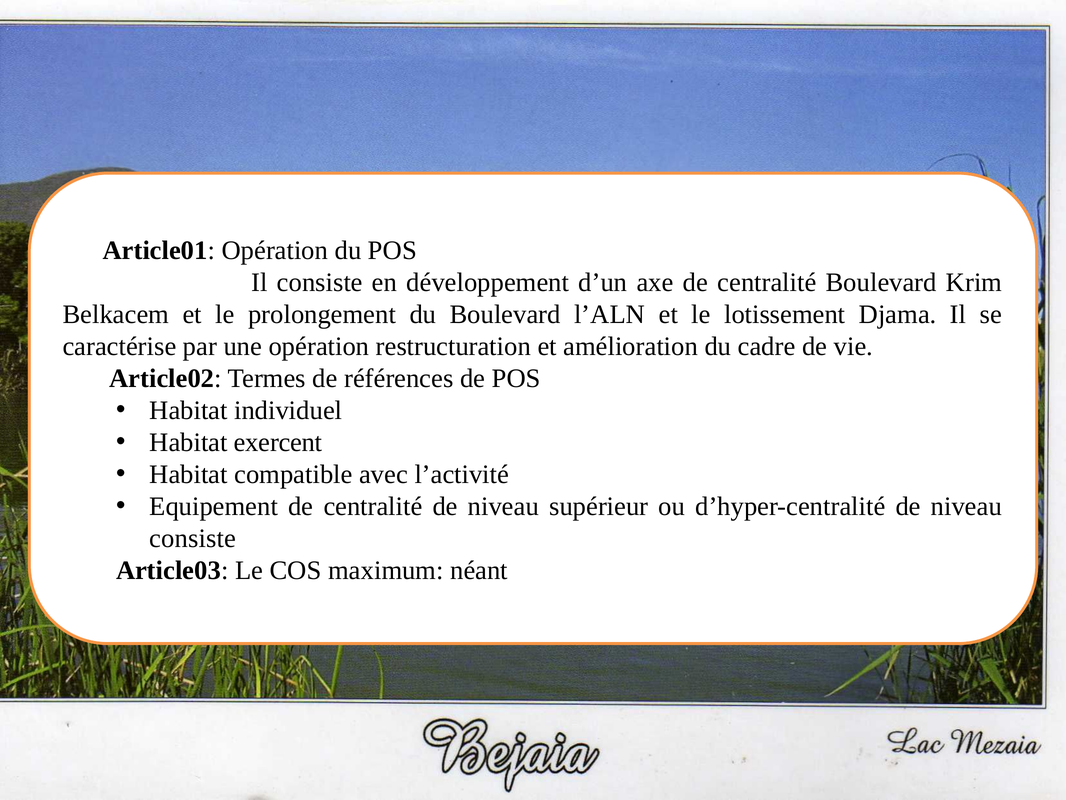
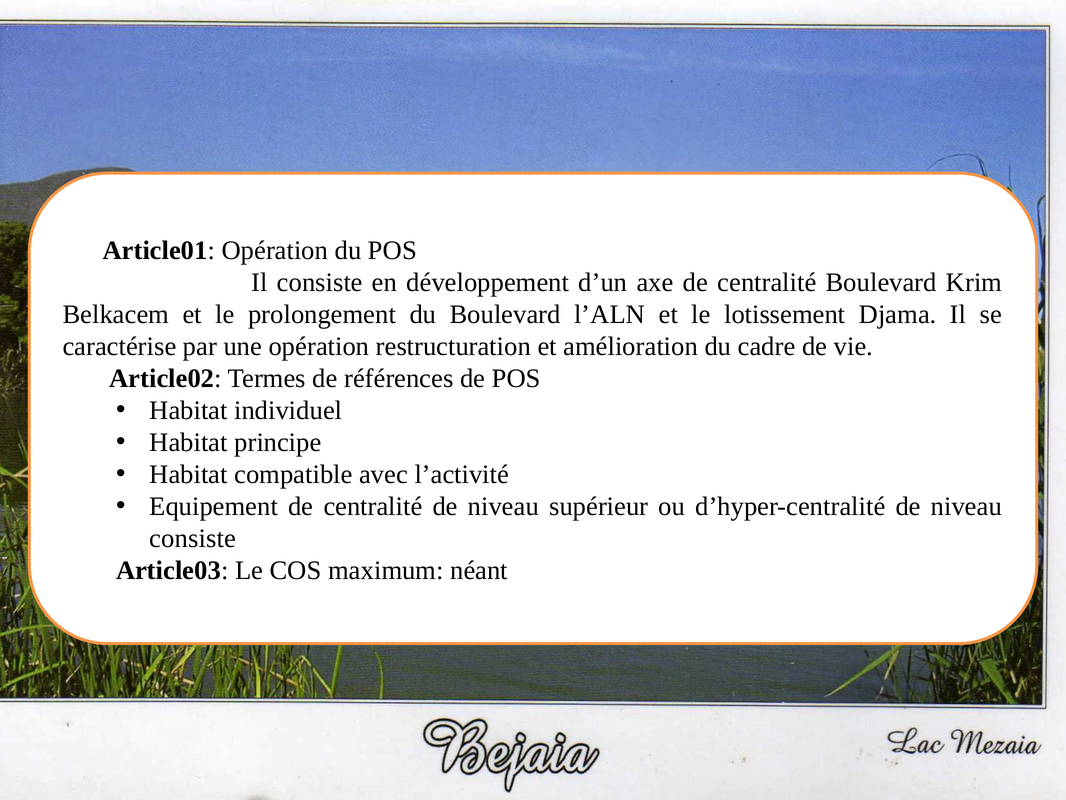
exercent: exercent -> principe (278, 442)
